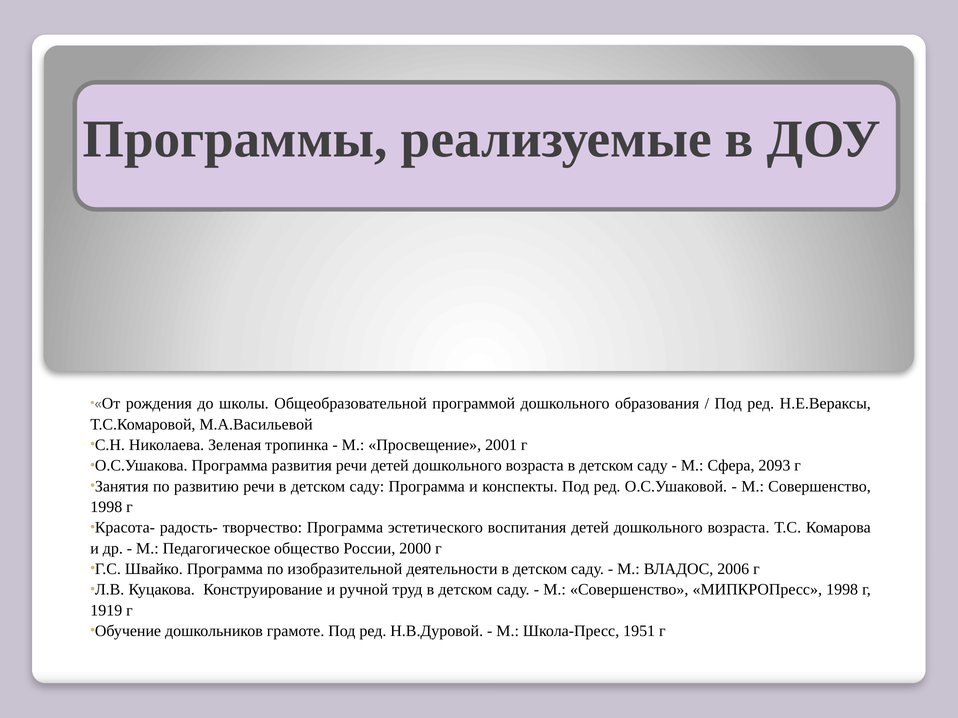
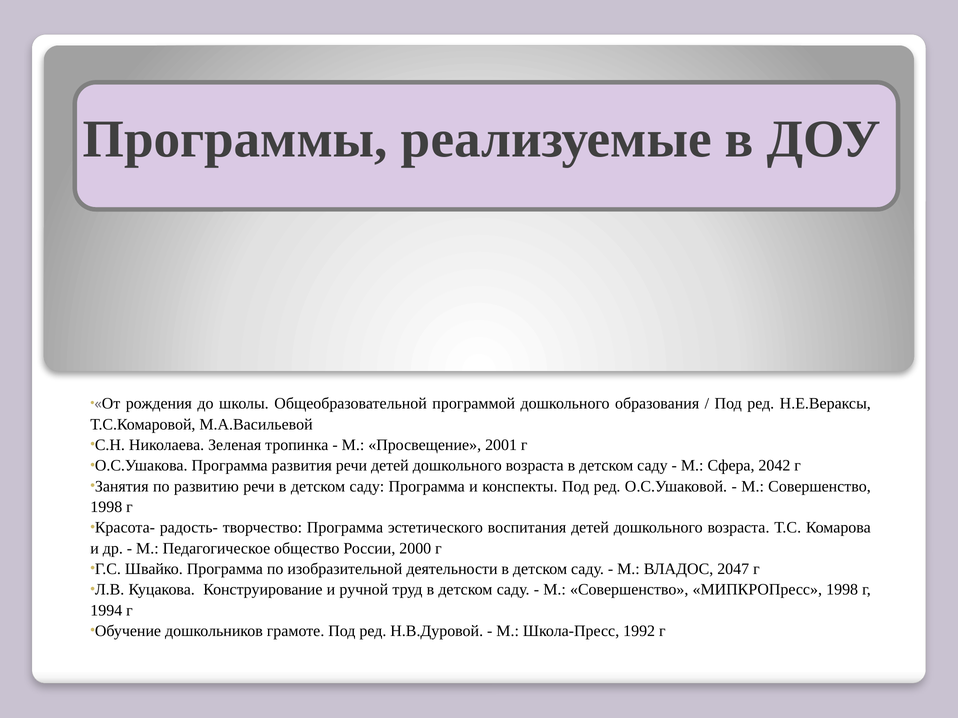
2093: 2093 -> 2042 (774, 466)
2006: 2006 -> 2047 (733, 569)
1919: 1919 -> 1994 (106, 611)
1951: 1951 -> 1992 (639, 631)
